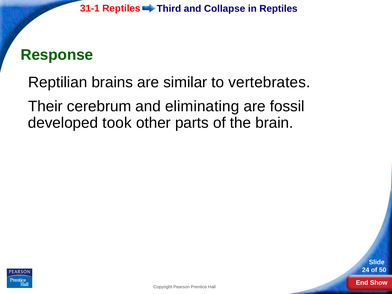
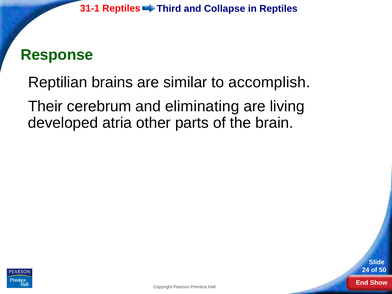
vertebrates: vertebrates -> accomplish (269, 82)
fossil: fossil -> living (287, 106)
took: took -> atria (117, 123)
